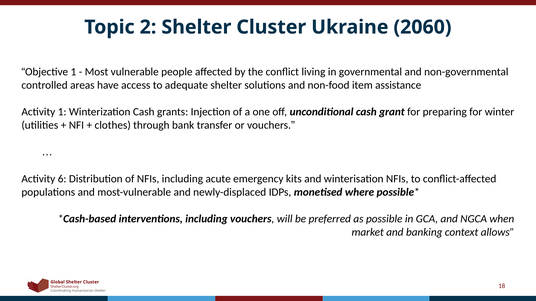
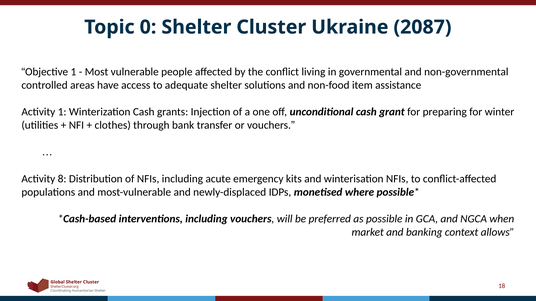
2: 2 -> 0 (148, 27)
2060: 2060 -> 2087 (422, 27)
6: 6 -> 8 (62, 179)
